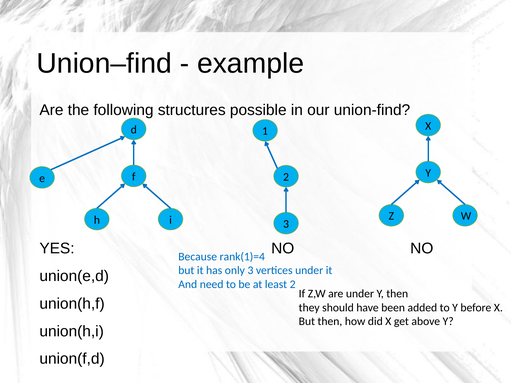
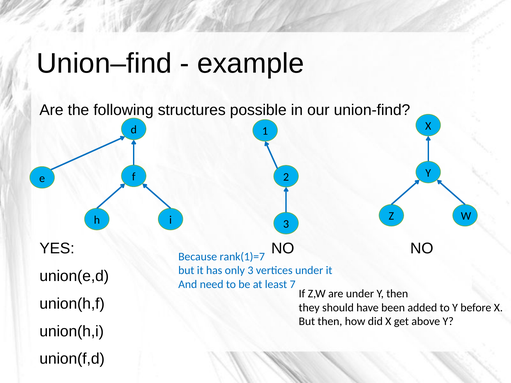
rank(1)=4: rank(1)=4 -> rank(1)=7 (242, 257)
least 2: 2 -> 7 (293, 284)
